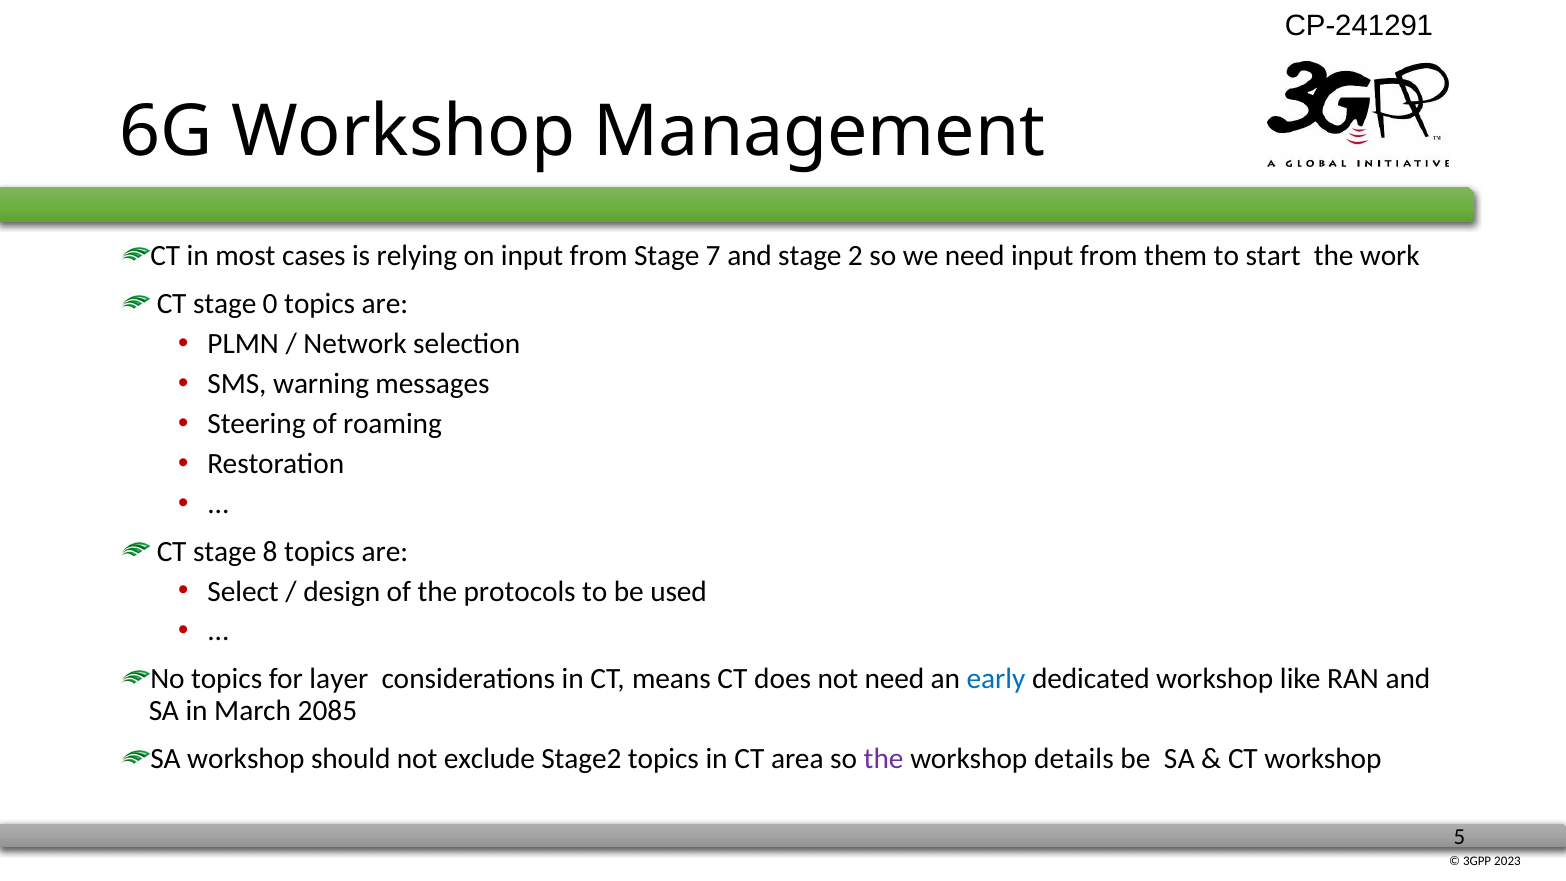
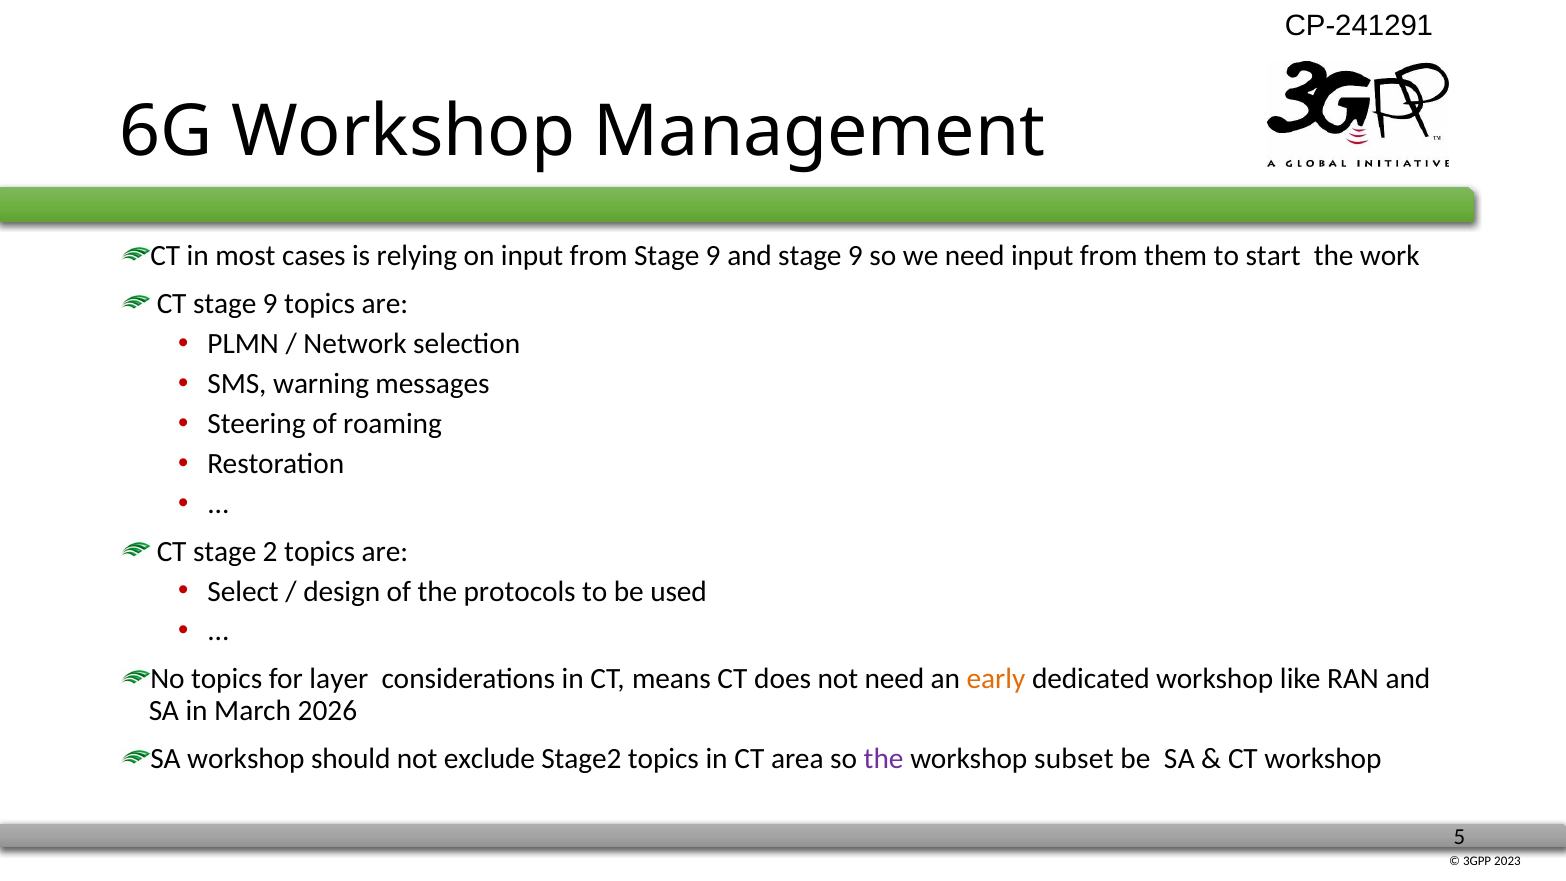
from Stage 7: 7 -> 9 (713, 256)
and stage 2: 2 -> 9 (855, 256)
CT stage 0: 0 -> 9 (270, 304)
8: 8 -> 2 (270, 551)
early colour: blue -> orange (996, 679)
2085: 2085 -> 2026 (327, 711)
details: details -> subset (1074, 759)
